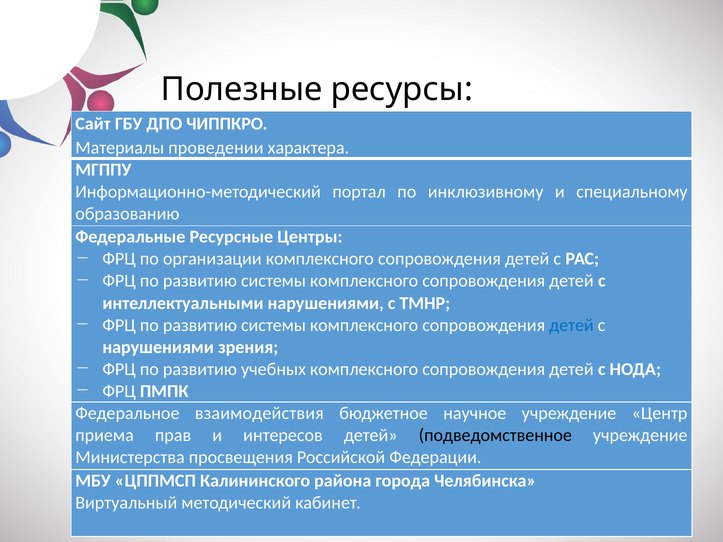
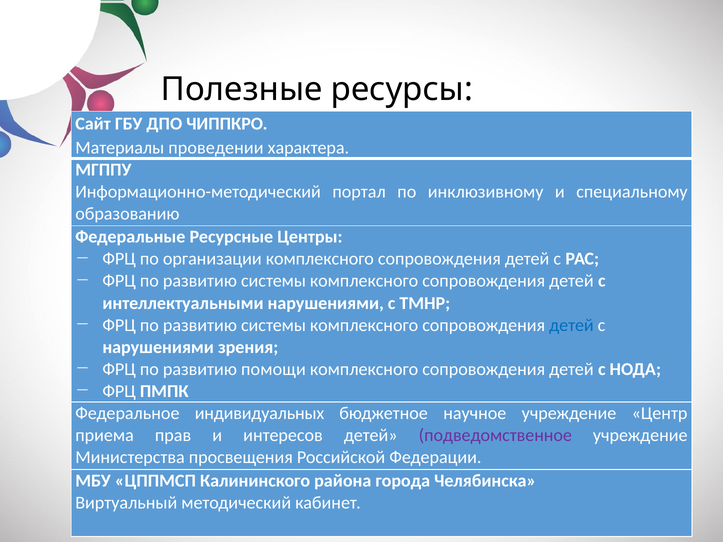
учебных: учебных -> помощи (273, 369)
взаимодействия: взаимодействия -> индивидуальных (259, 414)
подведомственное colour: black -> purple (495, 436)
